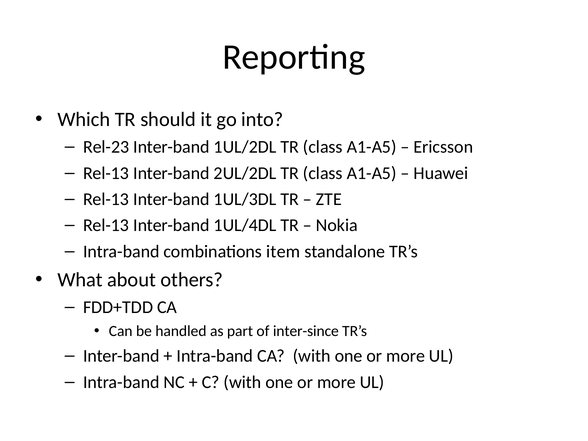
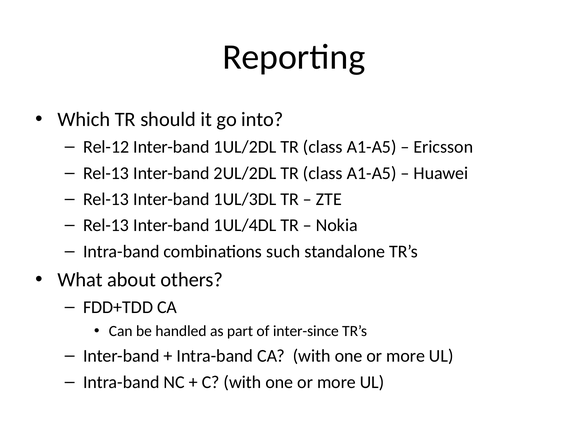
Rel-23: Rel-23 -> Rel-12 (106, 147)
item: item -> such (283, 251)
